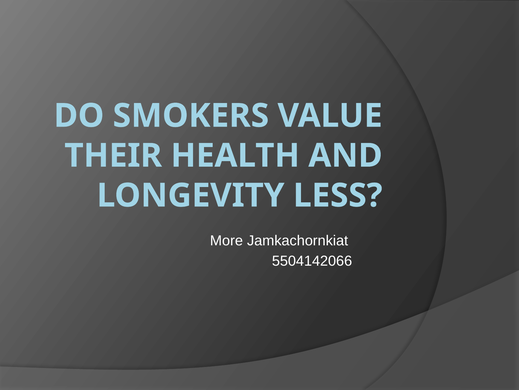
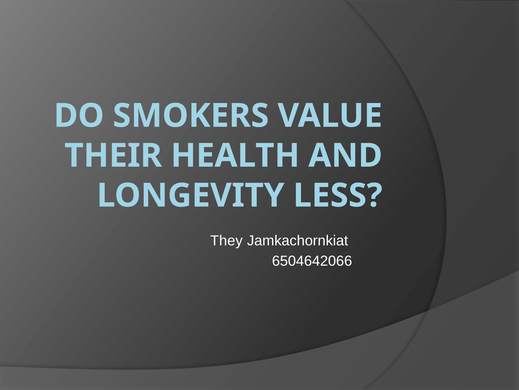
More: More -> They (226, 240)
5504142066: 5504142066 -> 6504642066 (312, 260)
